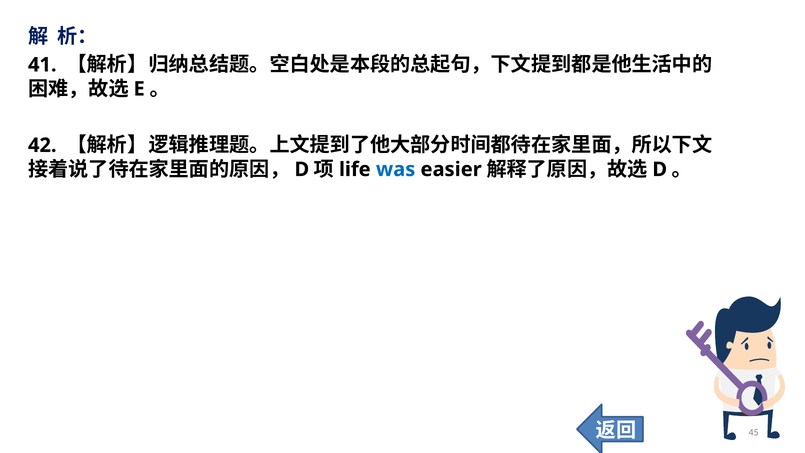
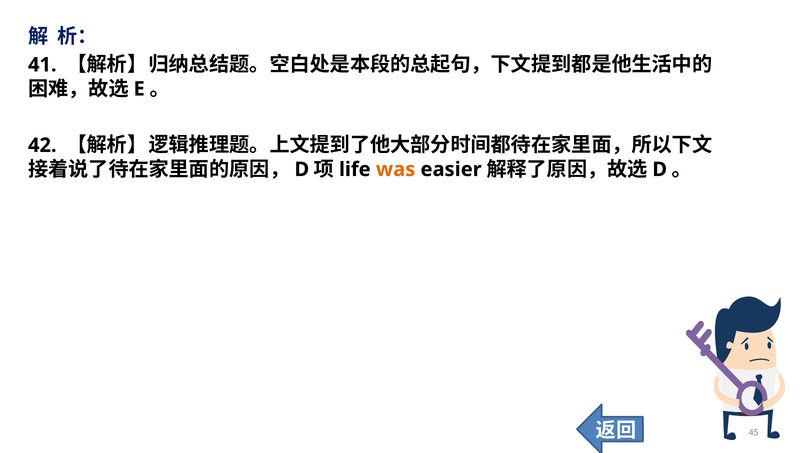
was colour: blue -> orange (396, 169)
